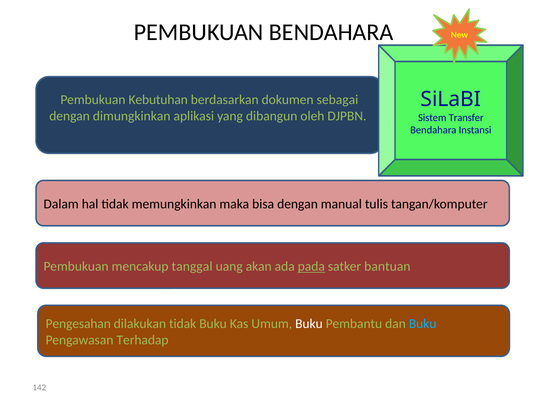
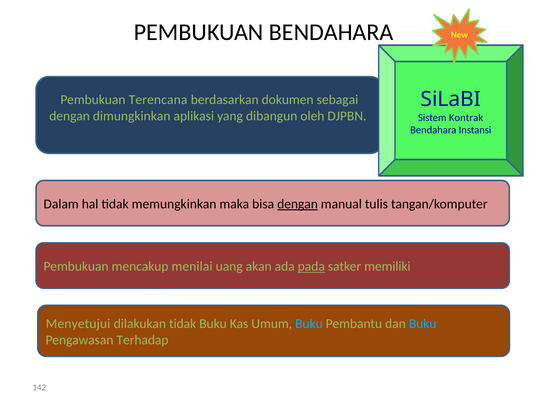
Kebutuhan: Kebutuhan -> Terencana (158, 100)
Transfer: Transfer -> Kontrak (466, 117)
dengan underline: none -> present (298, 204)
tanggal: tanggal -> menilai (192, 266)
bantuan: bantuan -> memiliki (387, 266)
Pengesahan: Pengesahan -> Menyetujui (78, 323)
Buku colour: white -> light blue (309, 323)
